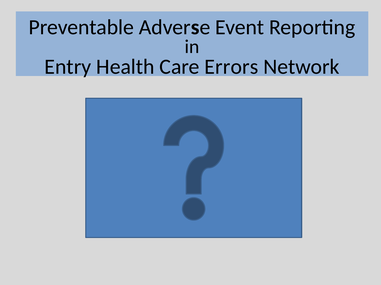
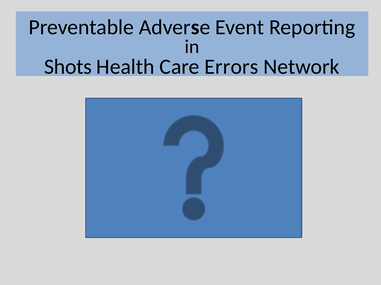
Entry: Entry -> Shots (68, 67)
